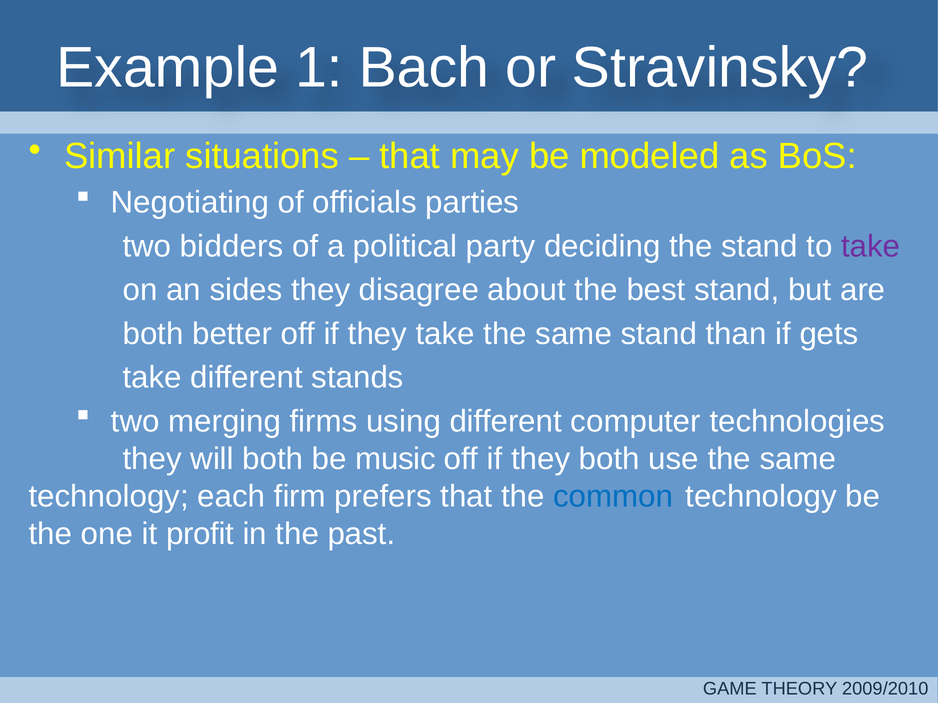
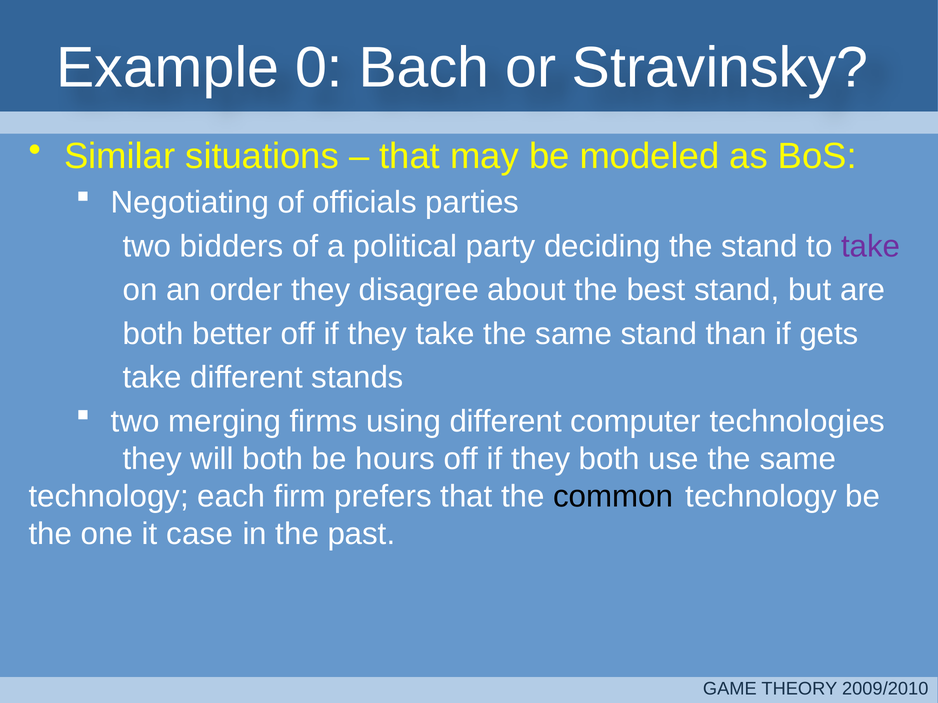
1: 1 -> 0 (319, 68)
sides: sides -> order (246, 290)
music: music -> hours (395, 459)
common colour: blue -> black (613, 497)
profit: profit -> case (200, 534)
